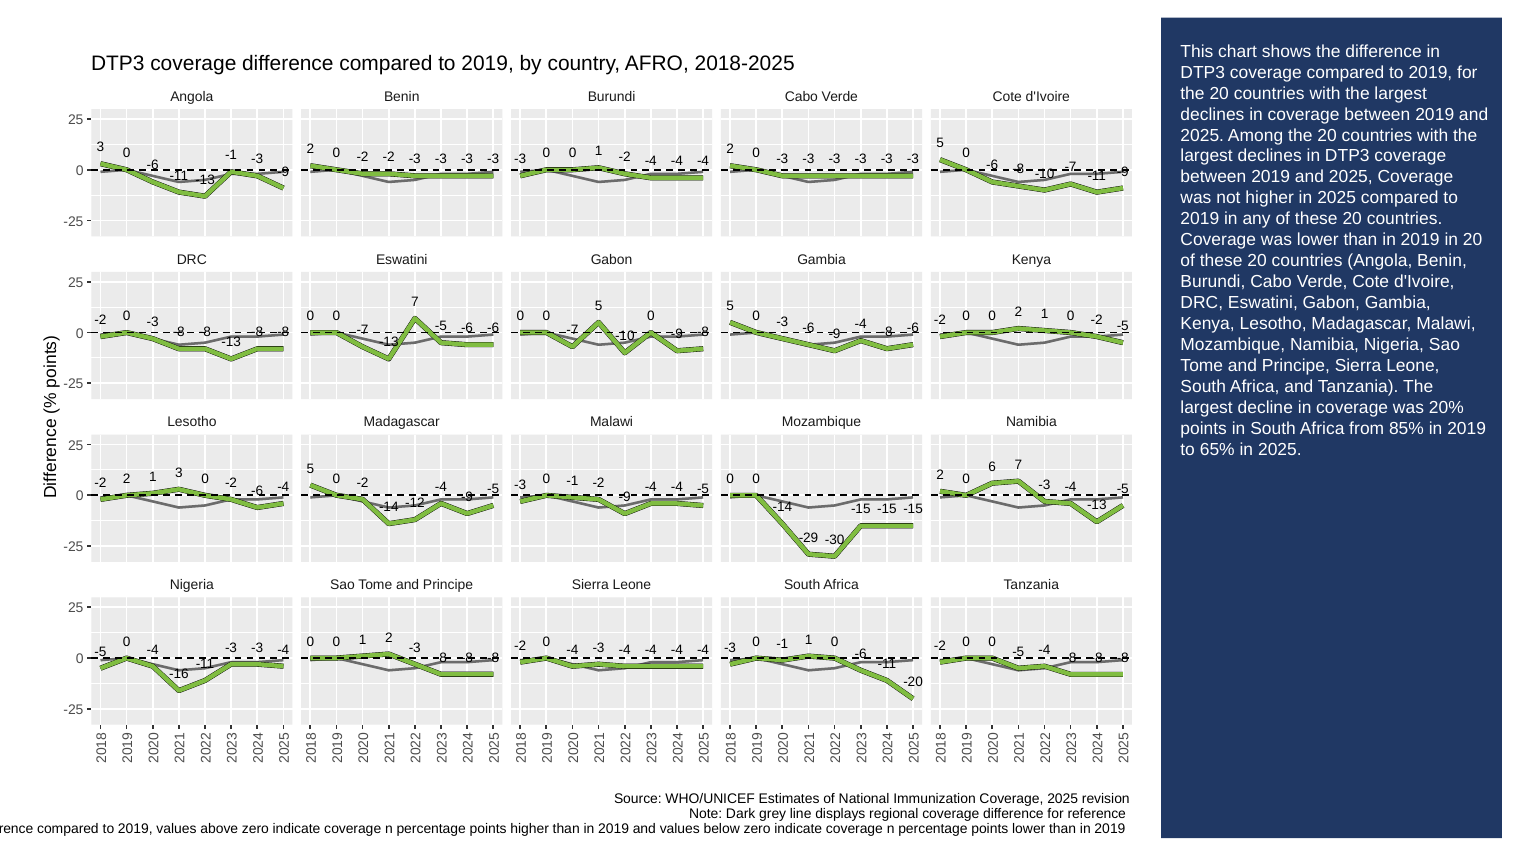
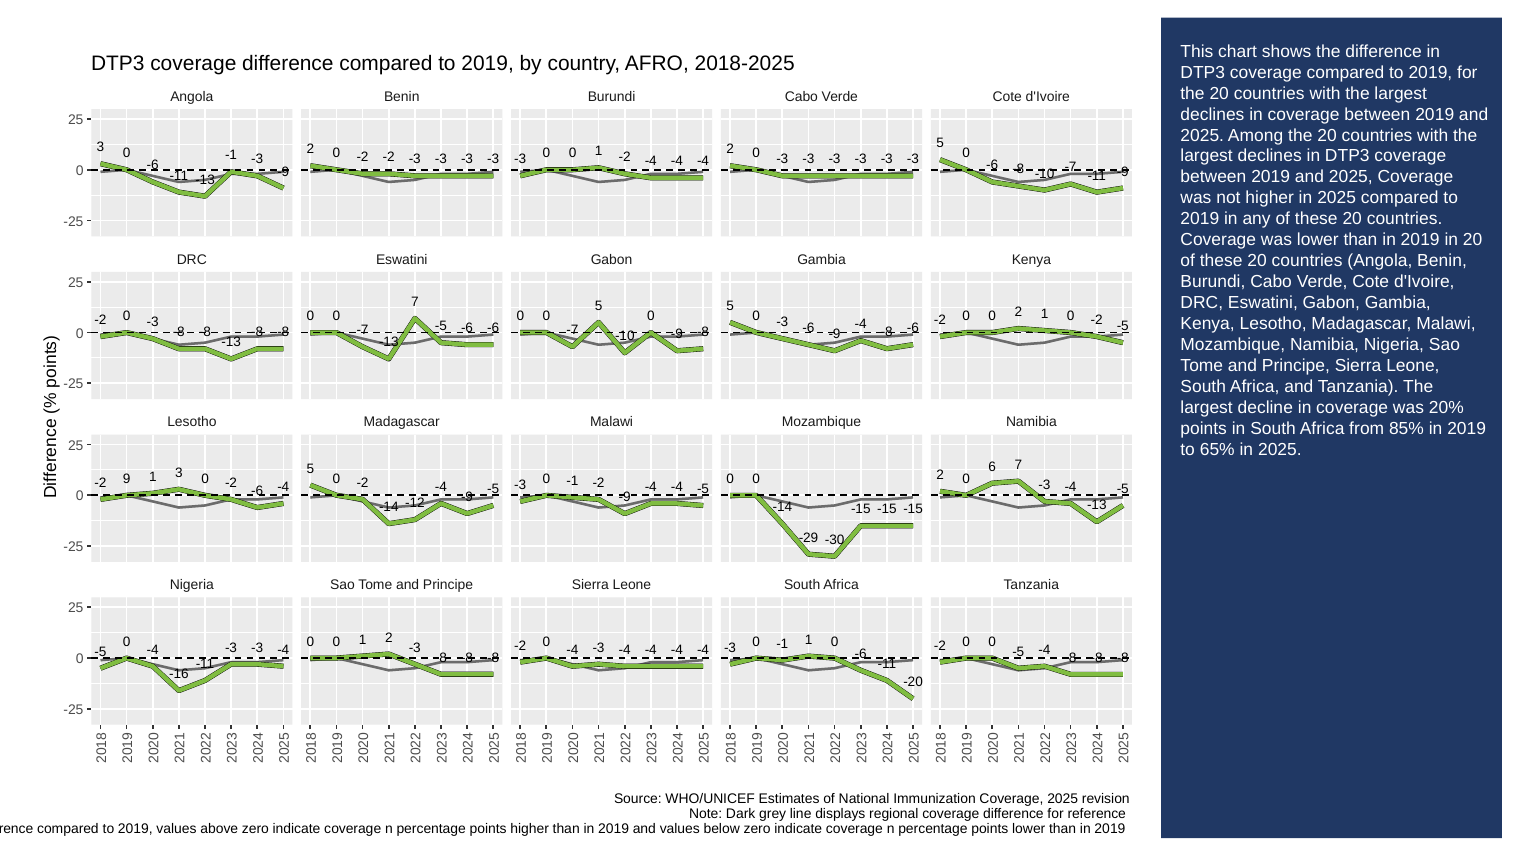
-2 2: 2 -> 9 (127, 479)
